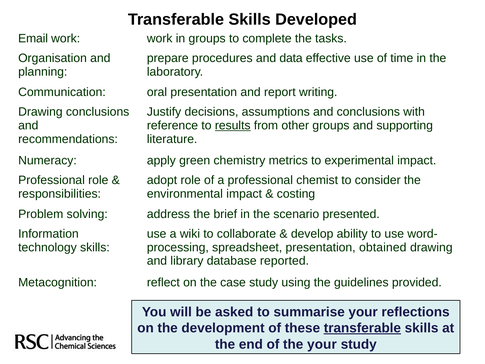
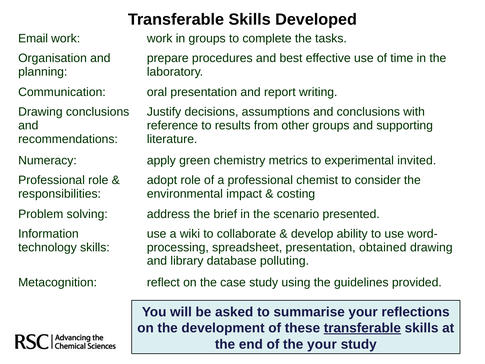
data: data -> best (291, 58)
results underline: present -> none (233, 125)
experimental impact: impact -> invited (417, 160)
reported: reported -> polluting (284, 261)
